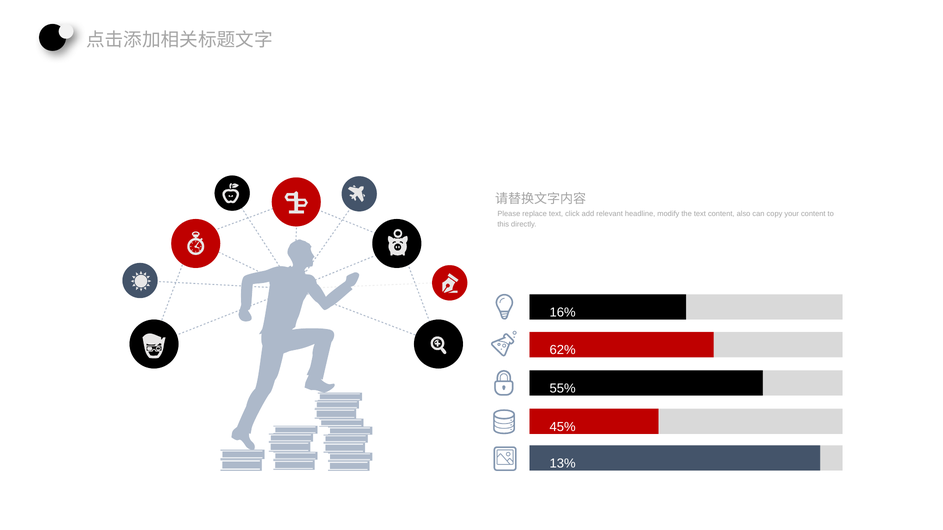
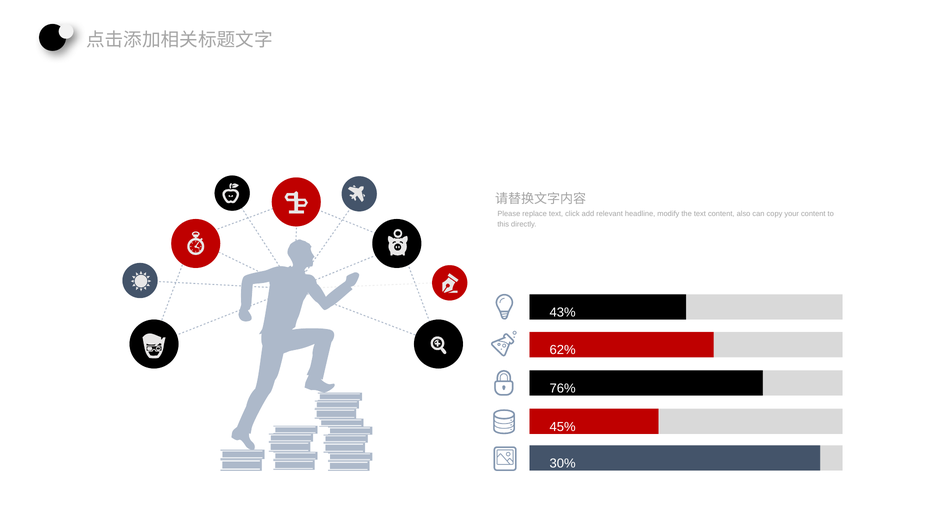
16%: 16% -> 43% (563, 313)
55%: 55% -> 76% (563, 389)
13%: 13% -> 30% (563, 464)
